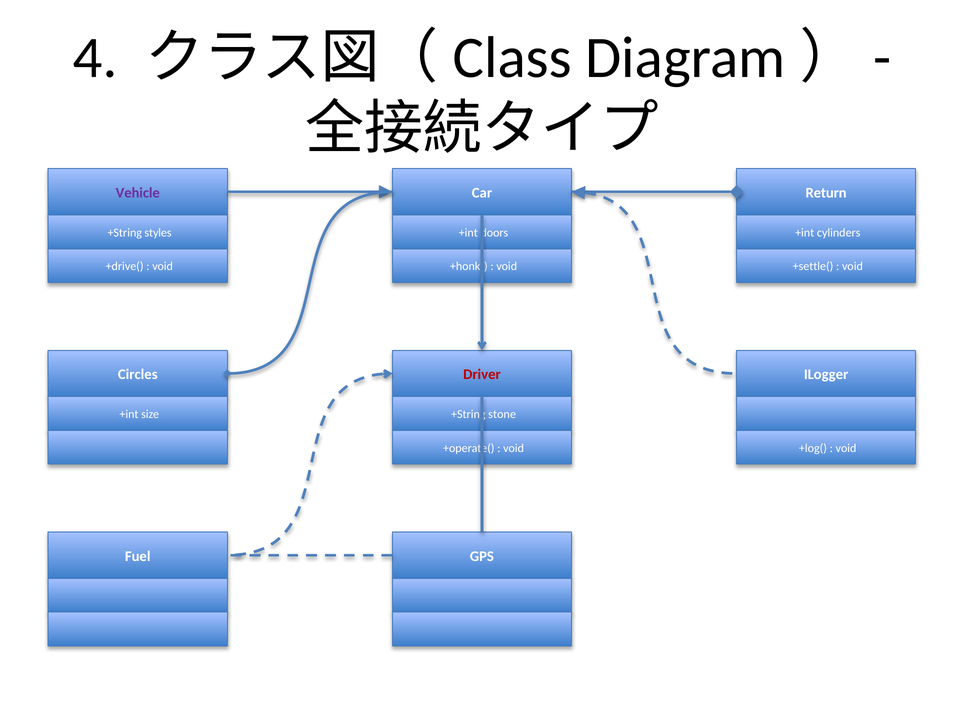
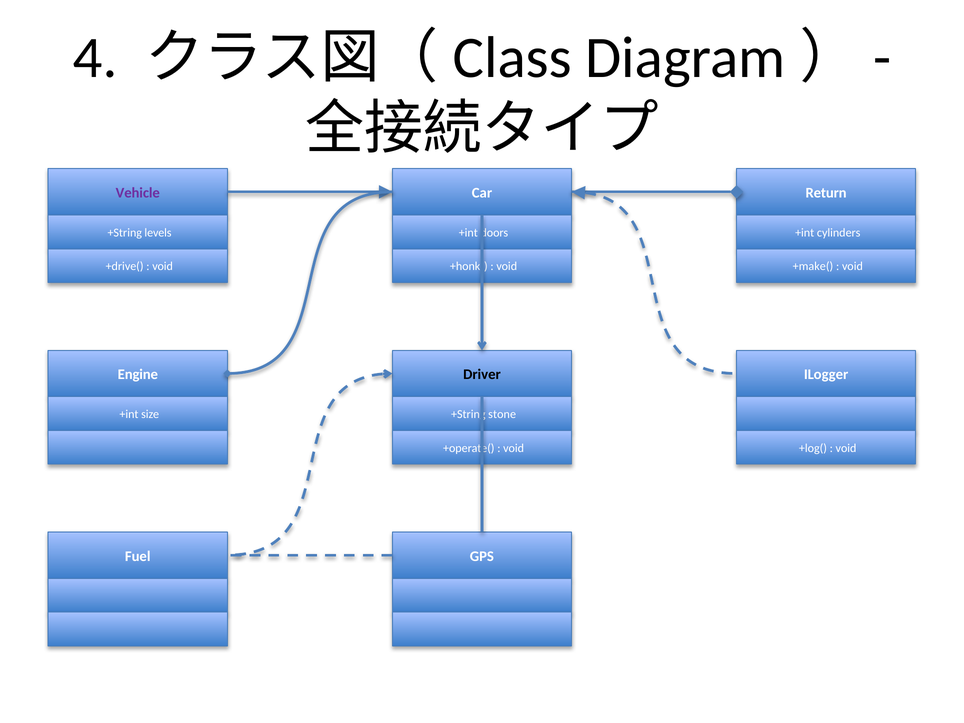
styles: styles -> levels (158, 233)
+settle(: +settle( -> +make( (813, 267)
Circles: Circles -> Engine (138, 375)
Driver colour: red -> black (482, 375)
